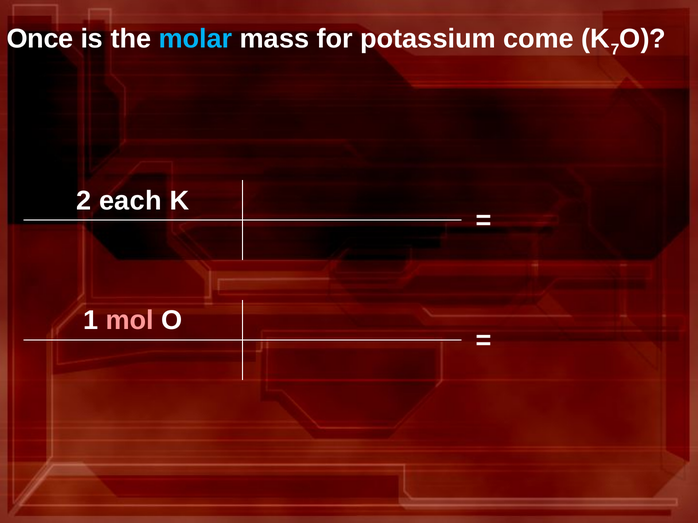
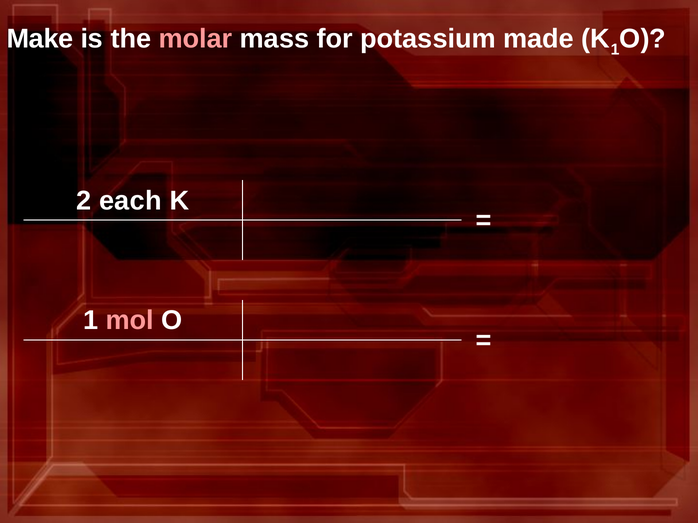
Once: Once -> Make (40, 39)
molar colour: light blue -> pink (196, 39)
come: come -> made (539, 39)
K 7: 7 -> 1 (615, 50)
